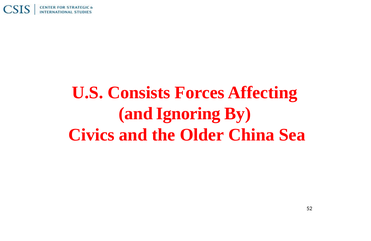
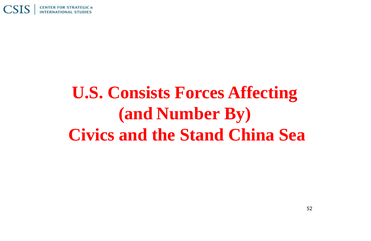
Ignoring: Ignoring -> Number (188, 114)
Older: Older -> Stand (202, 135)
